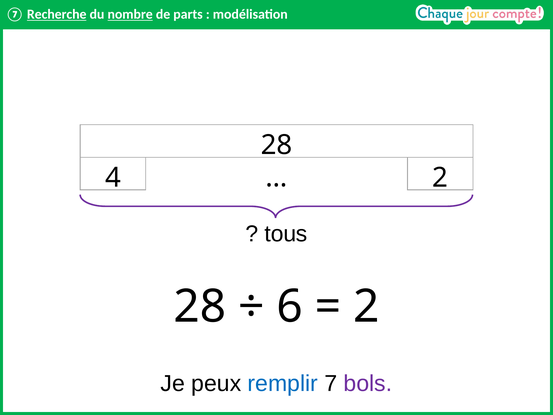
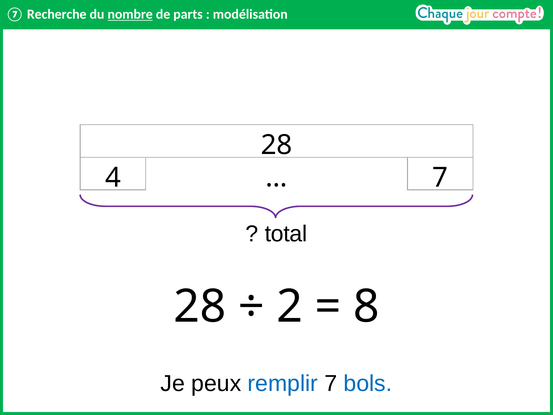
Recherche underline: present -> none (57, 14)
2: 2 -> 7 (440, 178)
tous: tous -> total (286, 234)
6: 6 -> 2 (290, 307)
2: 2 -> 8 (366, 307)
bols colour: purple -> blue (368, 383)
